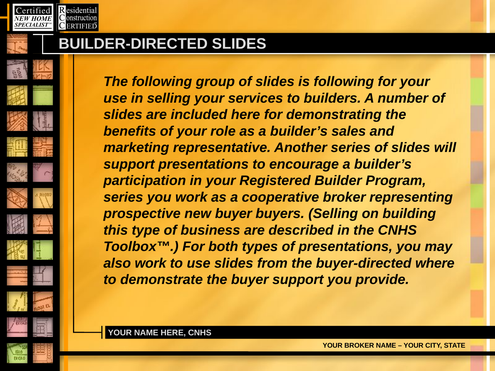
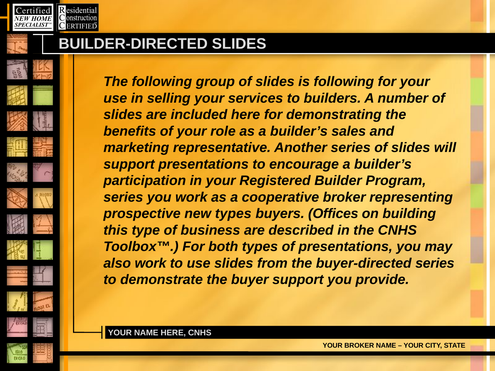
new buyer: buyer -> types (233, 214)
buyers Selling: Selling -> Offices (333, 214)
buyer-directed where: where -> series (435, 263)
